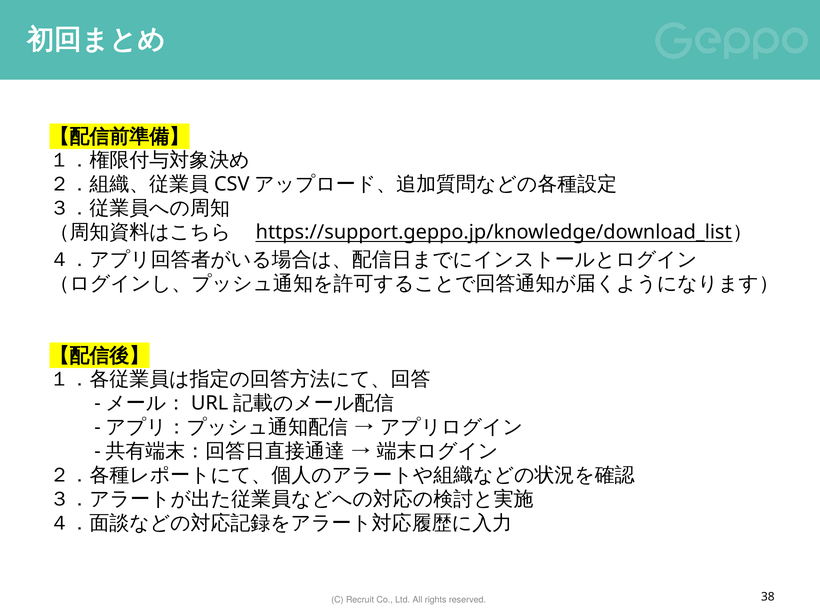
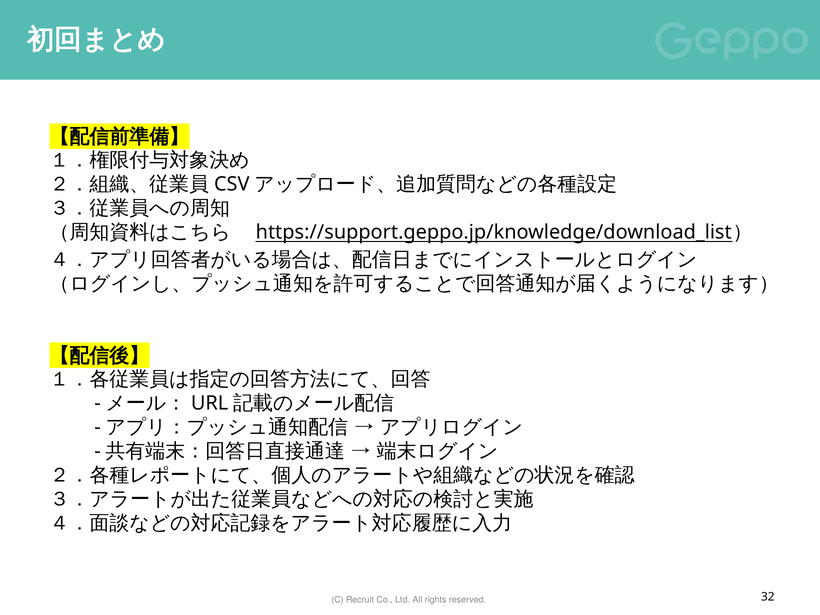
38: 38 -> 32 (768, 597)
